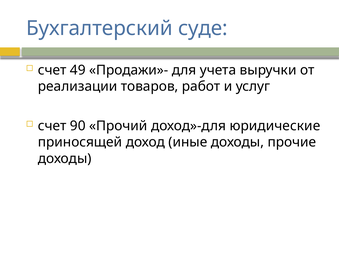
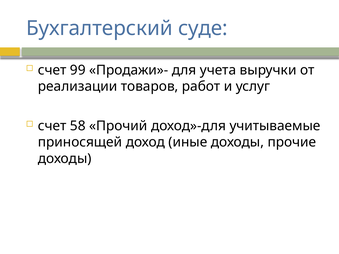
49: 49 -> 99 (78, 70)
90: 90 -> 58 (78, 126)
юридические: юридические -> учитываемые (275, 126)
